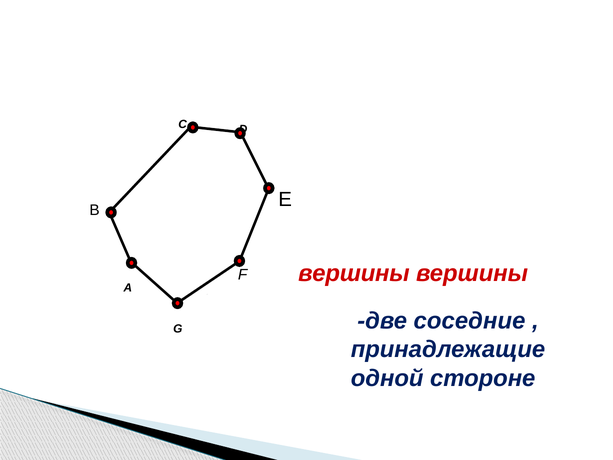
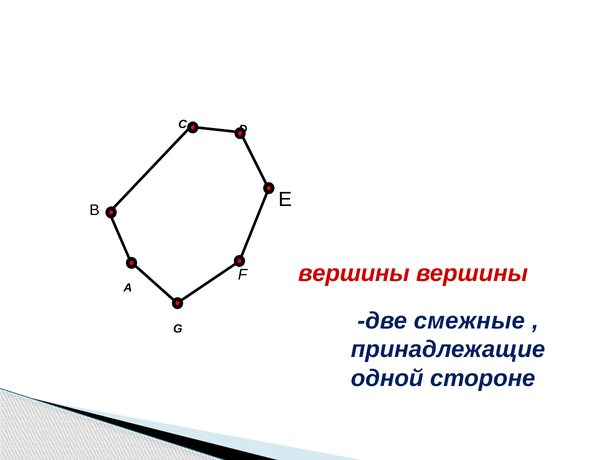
соседние: соседние -> смежные (469, 321)
